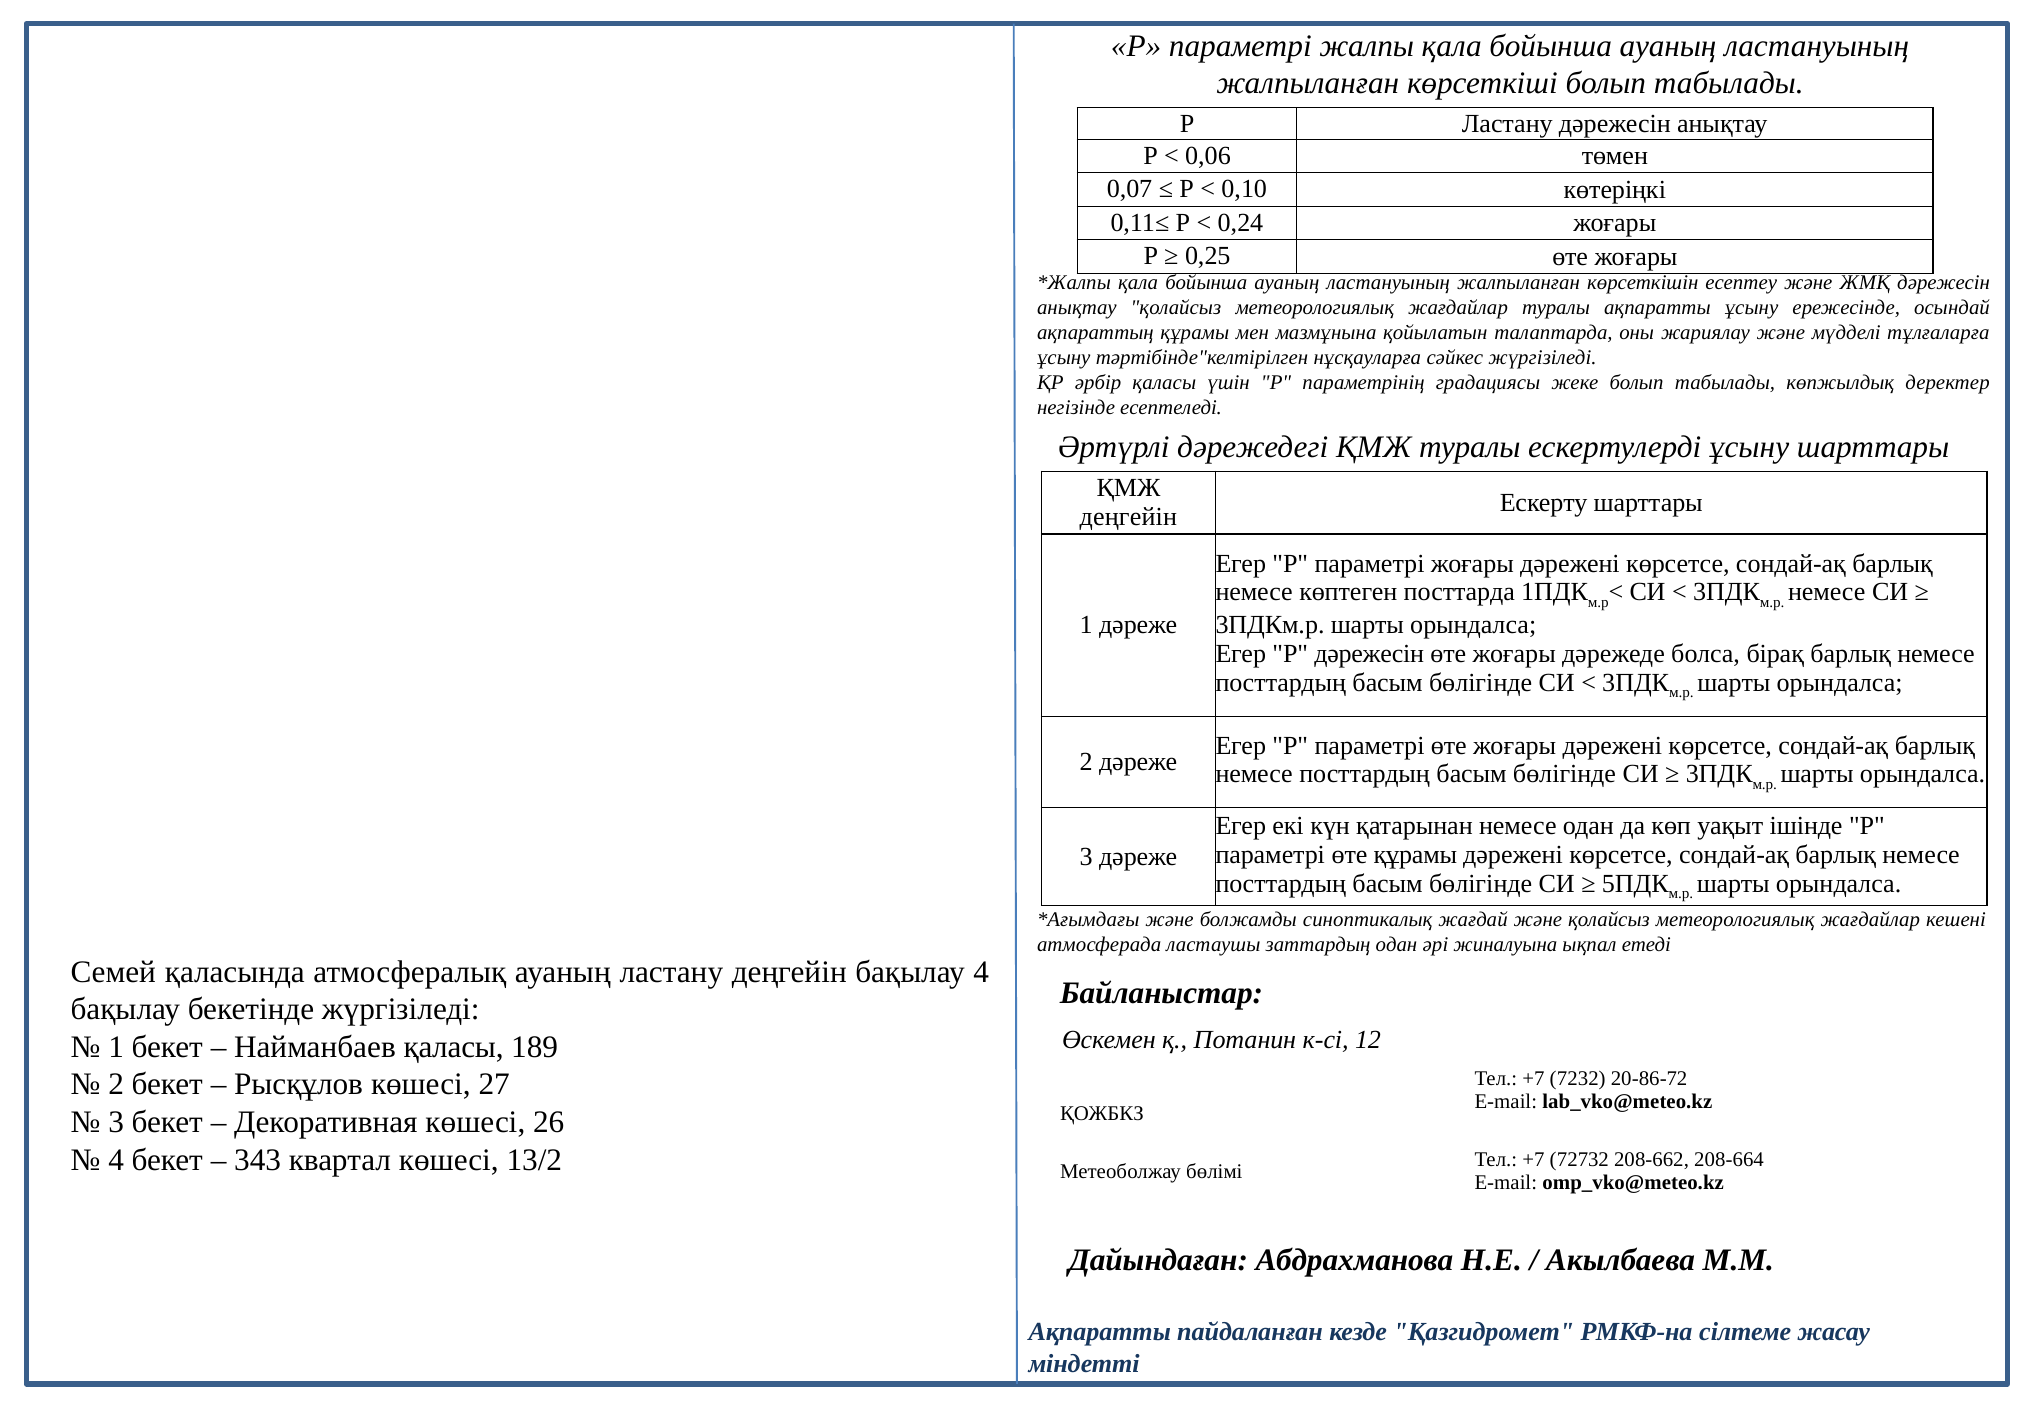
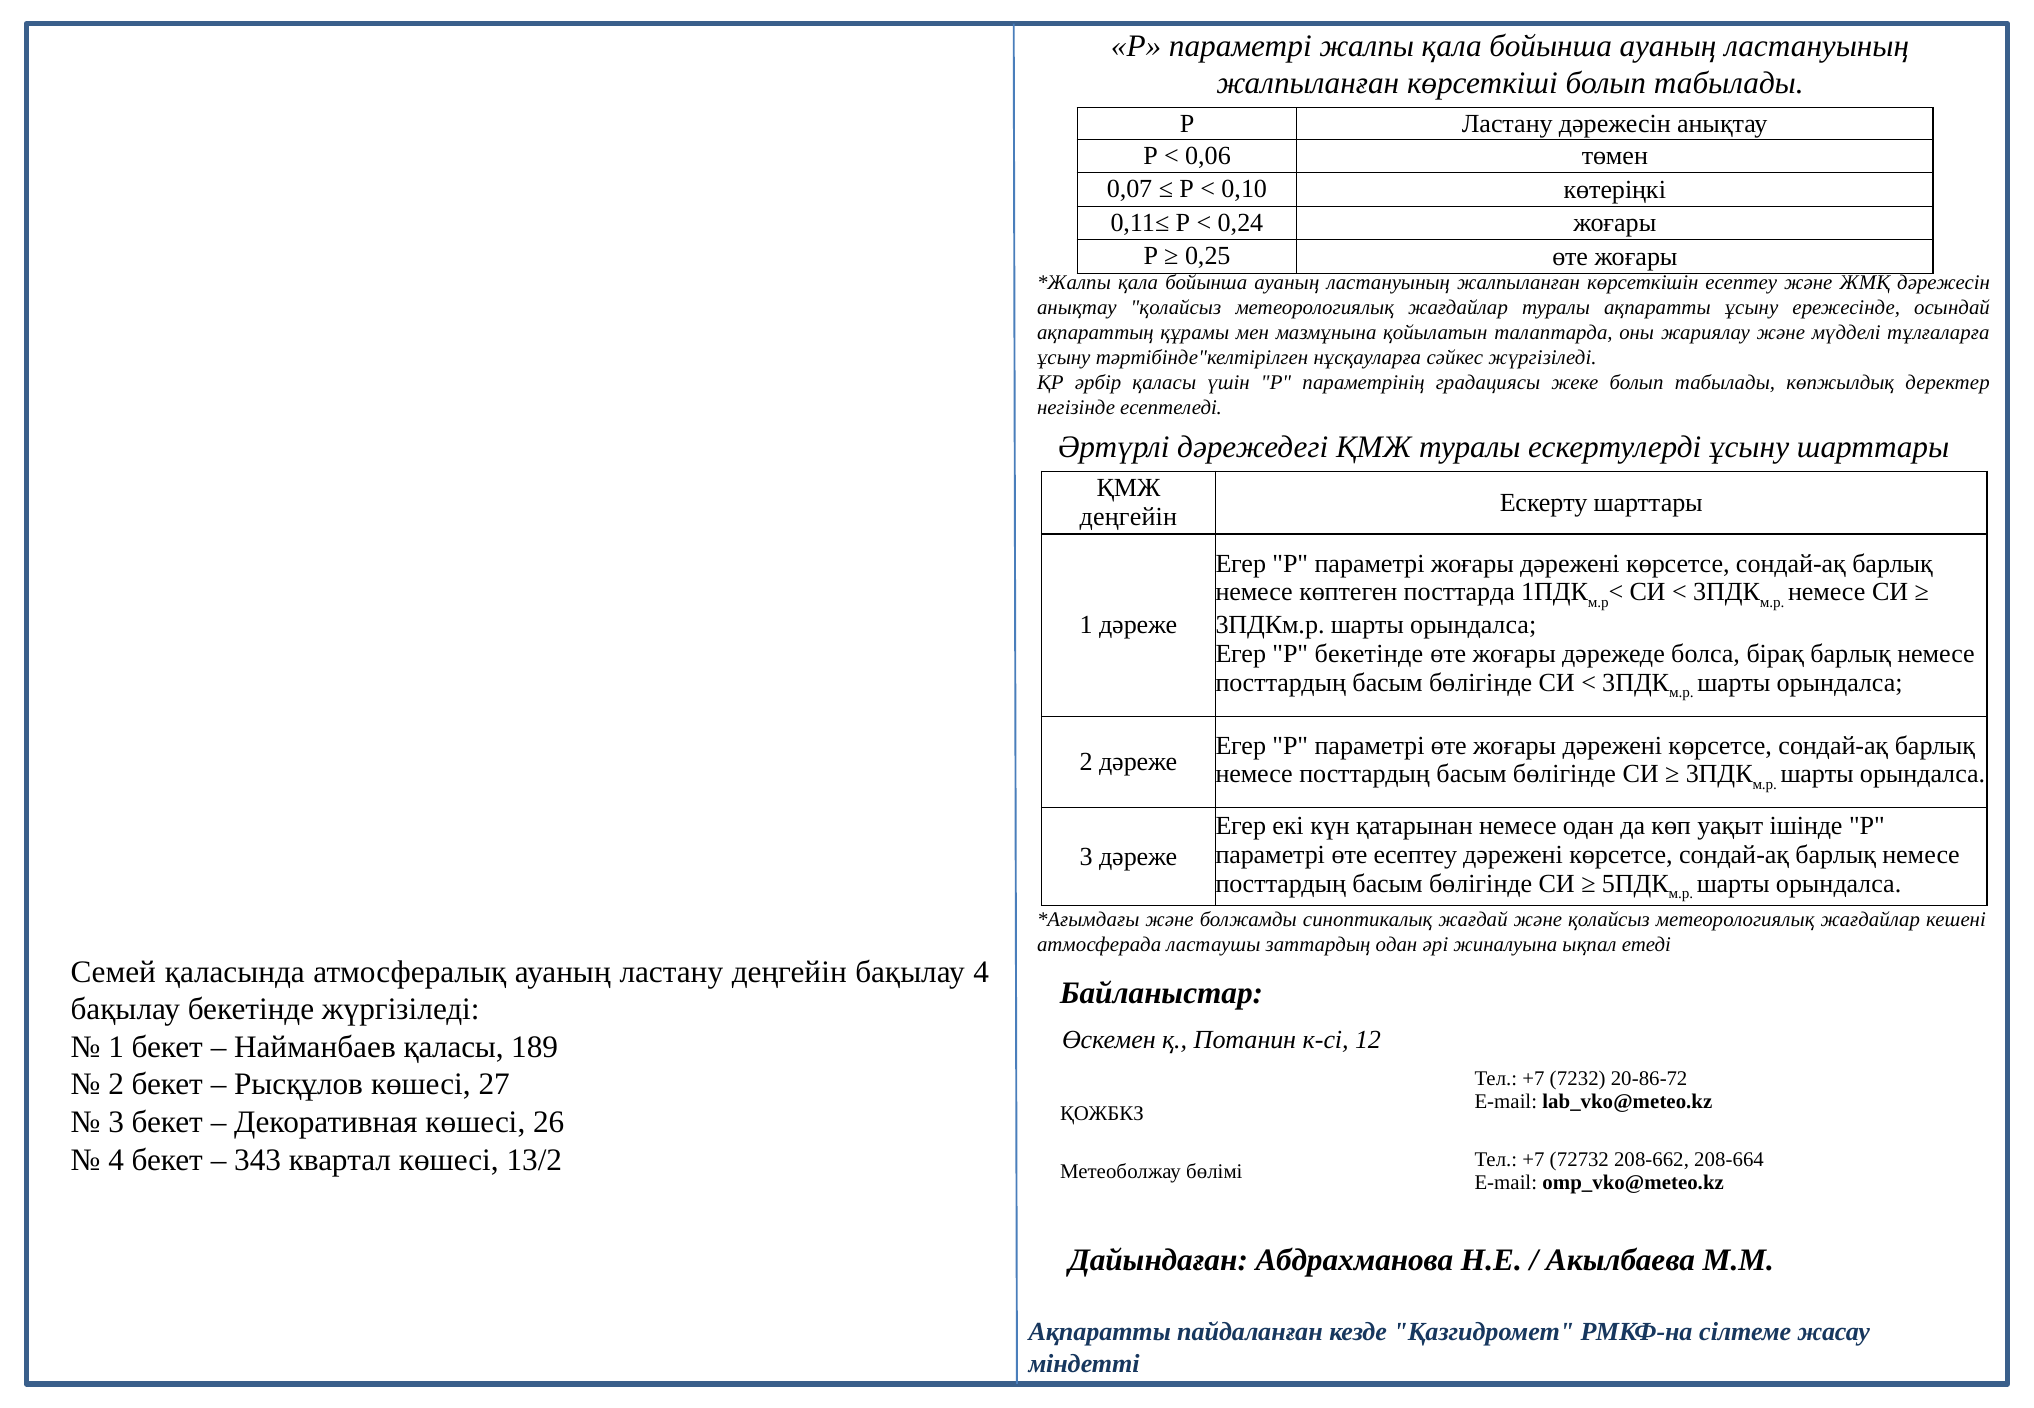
P дәрежесін: дәрежесін -> бекетінде (1369, 654)
өте құрамы: құрамы -> есептеу (1415, 855)
